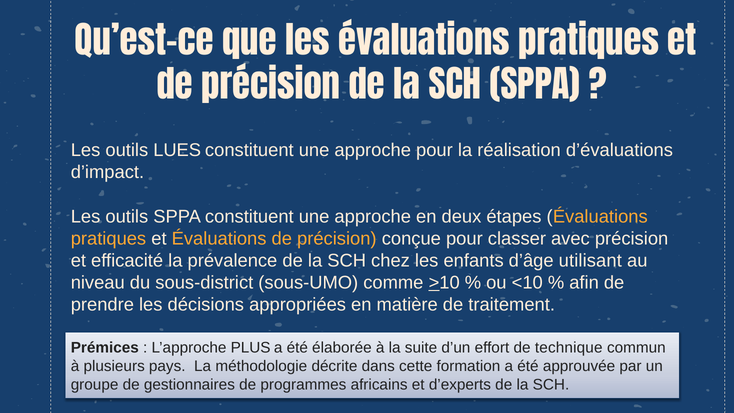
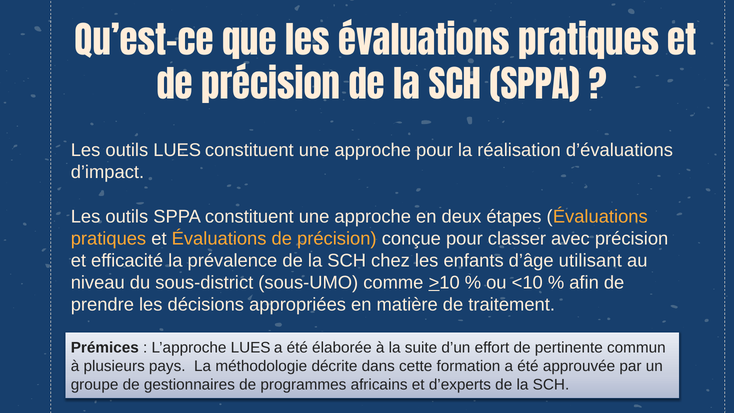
L’approche PLUS: PLUS -> LUES (251, 348)
technique: technique -> pertinente (569, 348)
